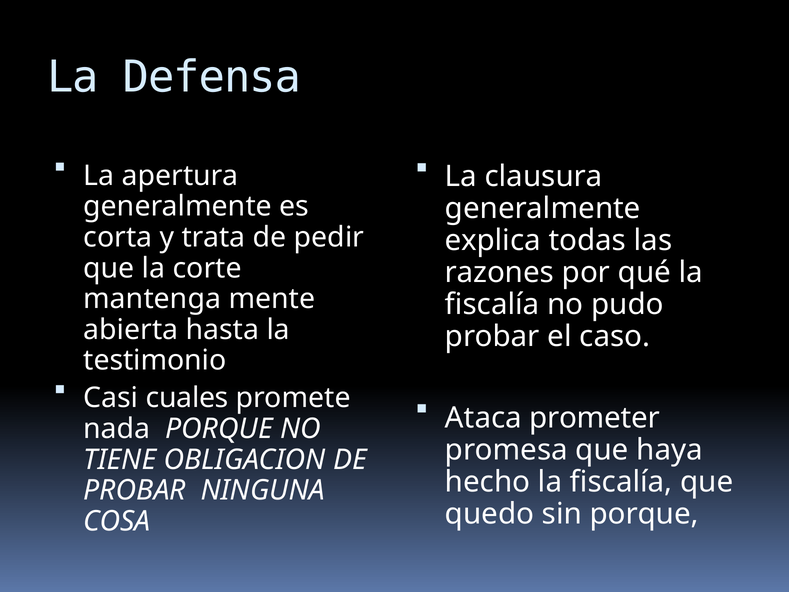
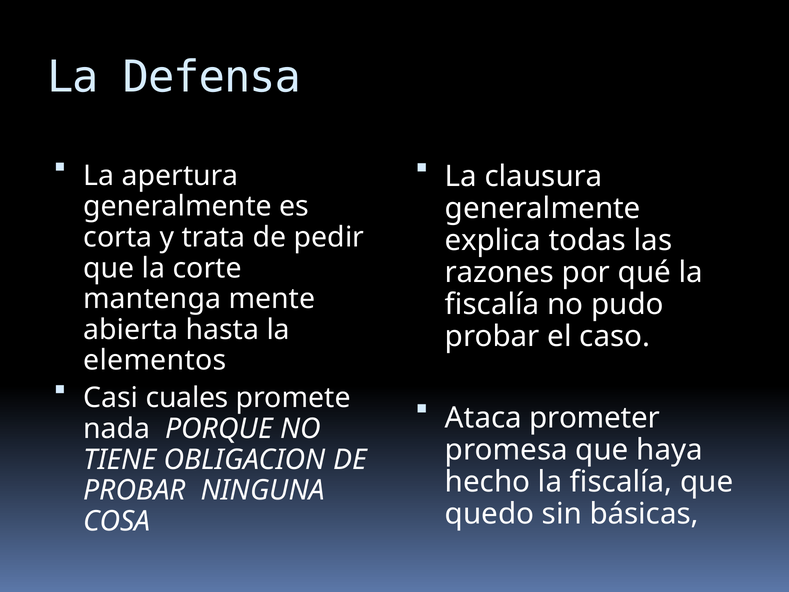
testimonio: testimonio -> elementos (155, 360)
sin porque: porque -> básicas (644, 514)
